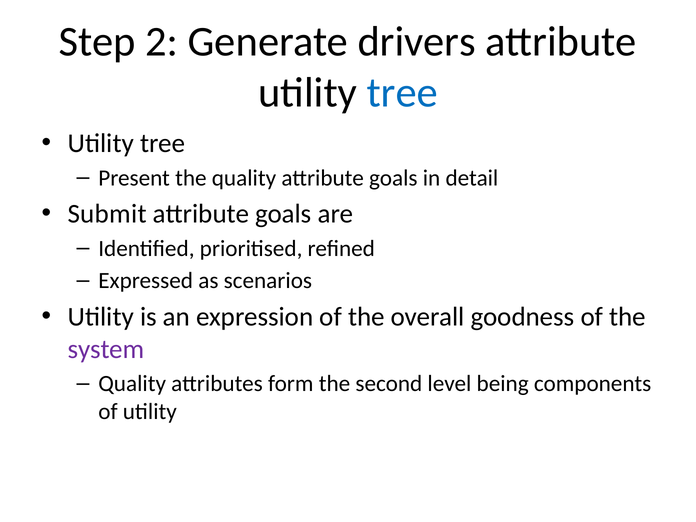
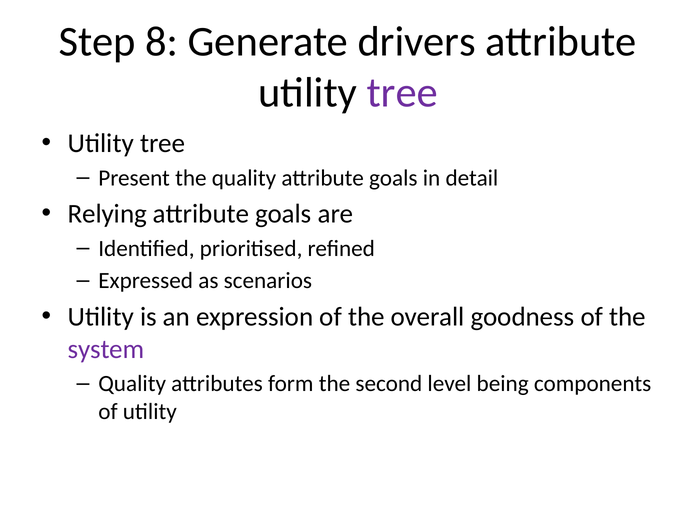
2: 2 -> 8 (162, 42)
tree colour: blue -> purple (402, 93)
Submit: Submit -> Relying (107, 214)
